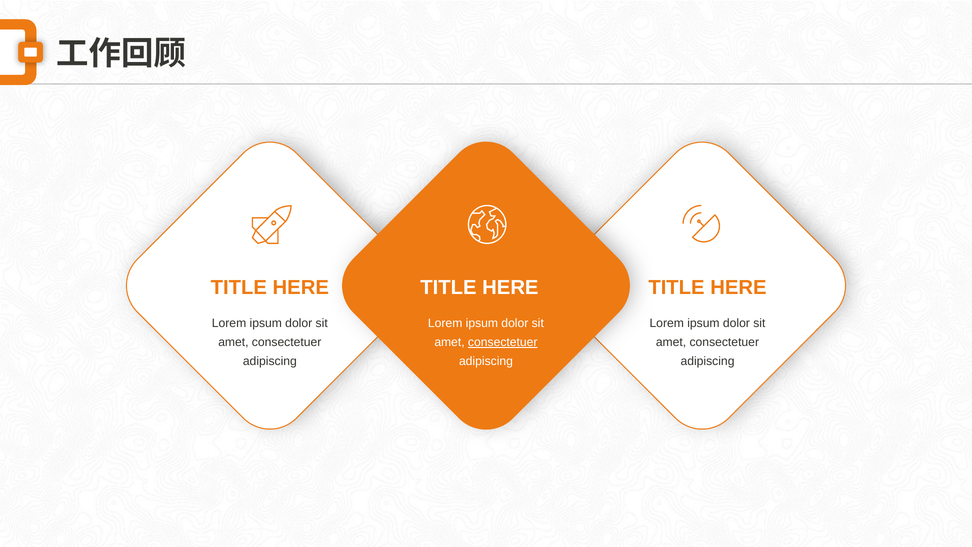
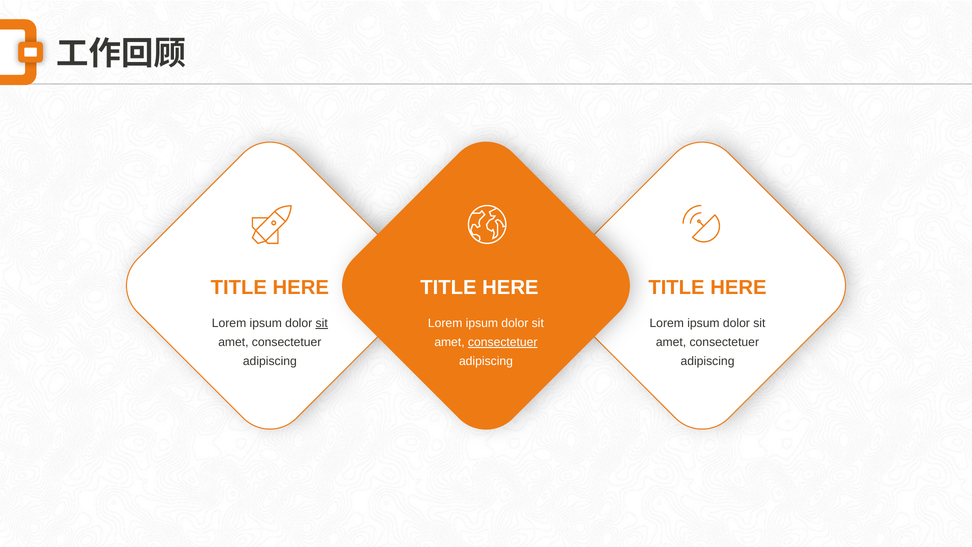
sit underline: none -> present (322, 323)
